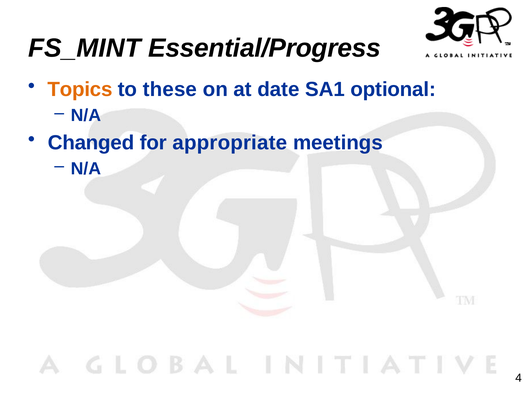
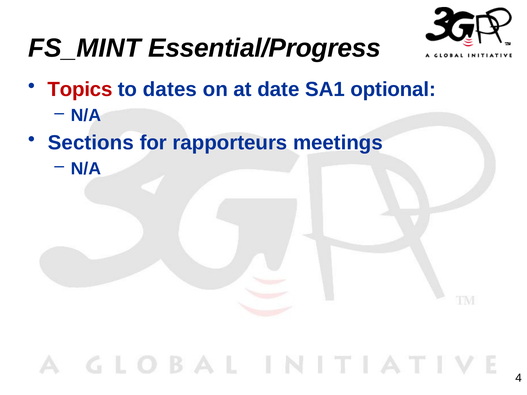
Topics colour: orange -> red (80, 89)
these: these -> dates (170, 89)
Changed: Changed -> Sections (91, 143)
appropriate: appropriate -> rapporteurs (230, 143)
